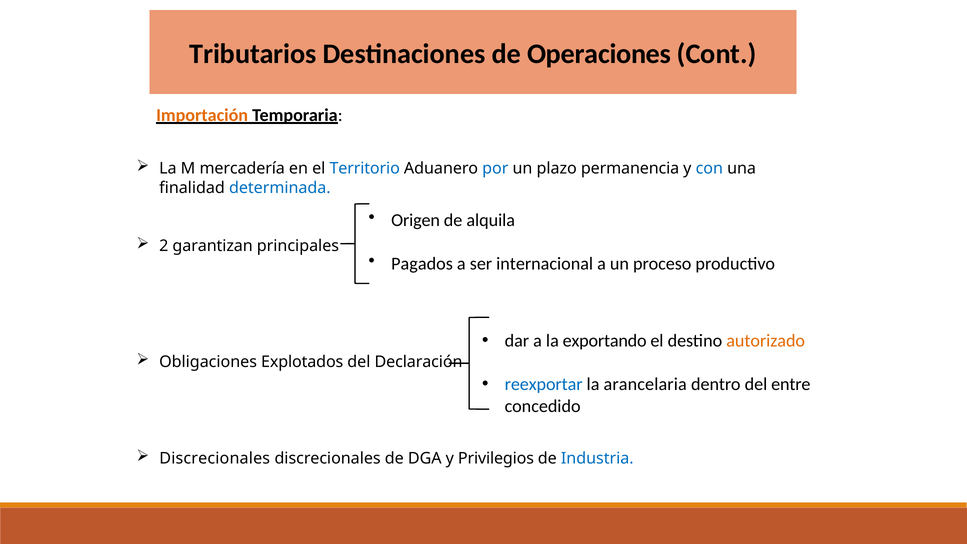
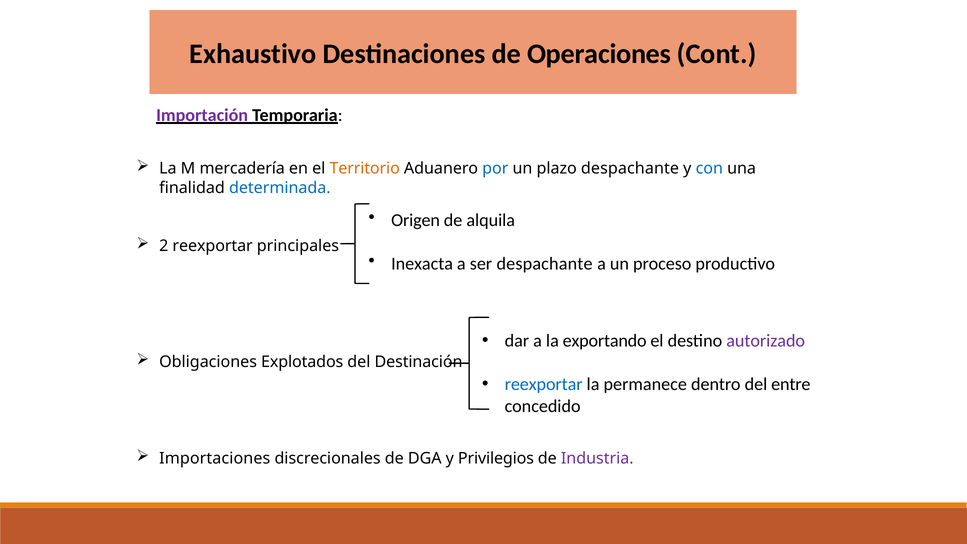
Tributarios: Tributarios -> Exhaustivo (253, 54)
Importación colour: orange -> purple (202, 115)
Territorio colour: blue -> orange (365, 169)
plazo permanencia: permanencia -> despachante (630, 169)
2 garantizan: garantizan -> reexportar (213, 246)
Pagados: Pagados -> Inexacta (422, 264)
ser internacional: internacional -> despachante (545, 264)
autorizado colour: orange -> purple (766, 341)
Declaración: Declaración -> Destinación (419, 362)
arancelaria: arancelaria -> permanece (645, 384)
Discrecionales: Discrecionales -> Importaciones (215, 458)
Industria colour: blue -> purple (597, 458)
